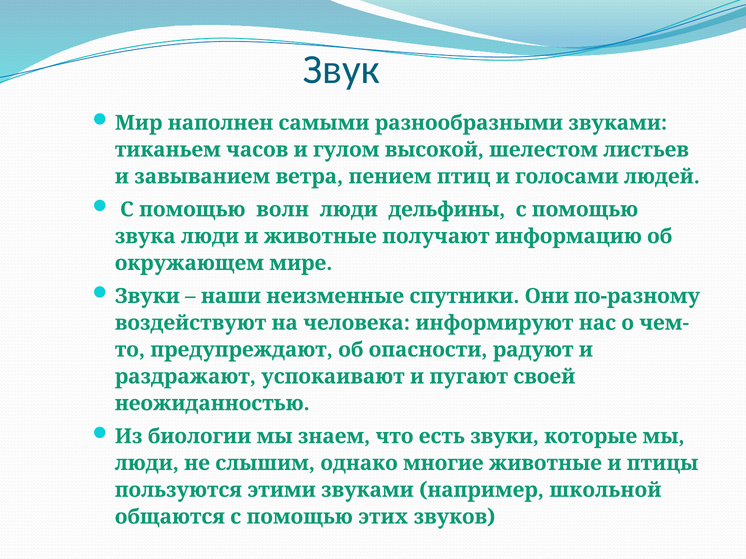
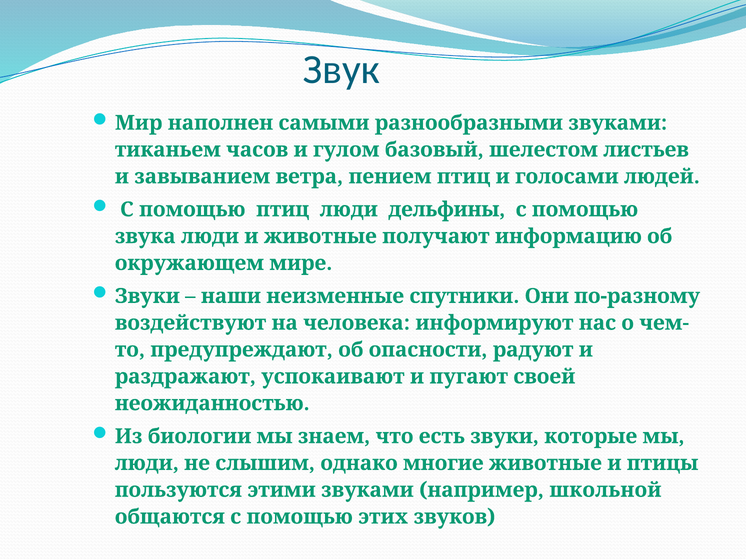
высокой: высокой -> базовый (434, 150)
помощью волн: волн -> птиц (283, 210)
